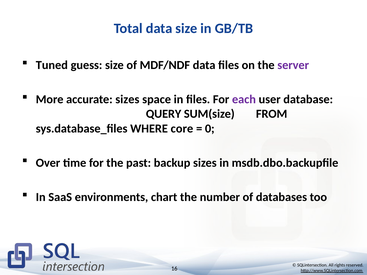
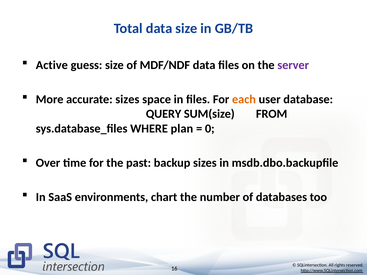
Tuned: Tuned -> Active (52, 65)
each colour: purple -> orange (244, 99)
core: core -> plan (182, 129)
